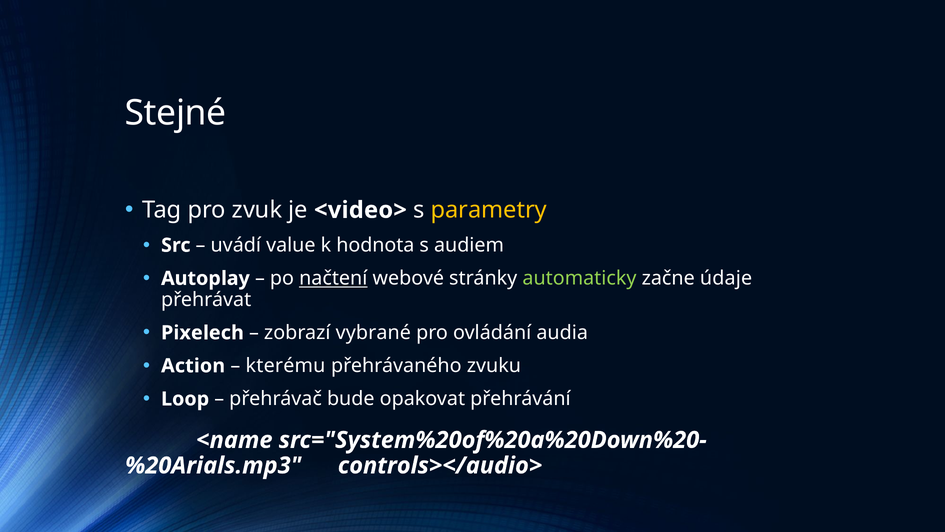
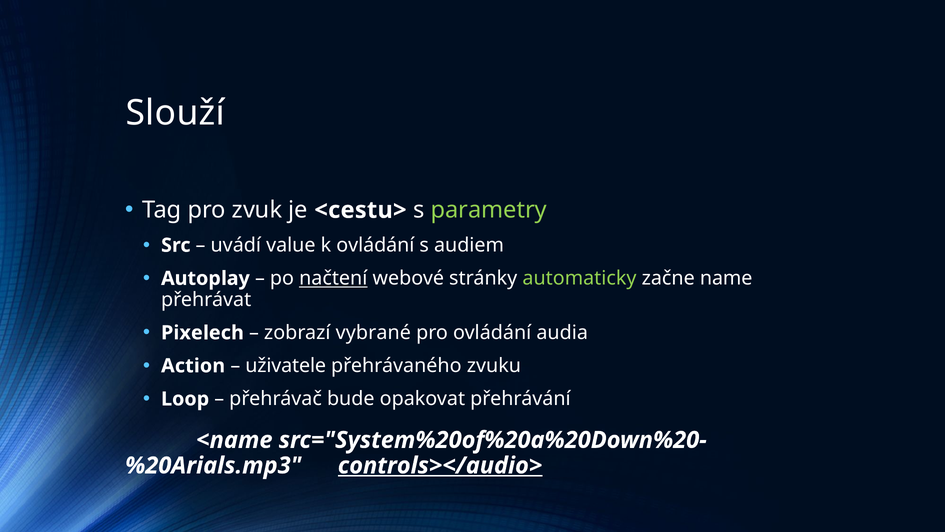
Stejné: Stejné -> Slouží (175, 113)
<video>: <video> -> <cestu> (360, 210)
parametry colour: yellow -> light green (489, 210)
k hodnota: hodnota -> ovládání (375, 245)
údaje: údaje -> name (726, 278)
kterému: kterému -> uživatele (286, 366)
controls></audio> underline: none -> present (440, 465)
